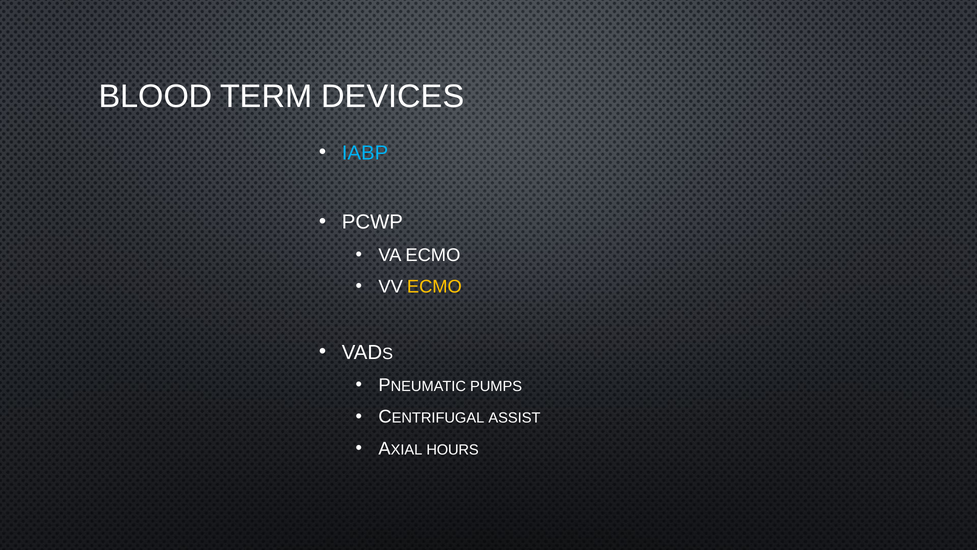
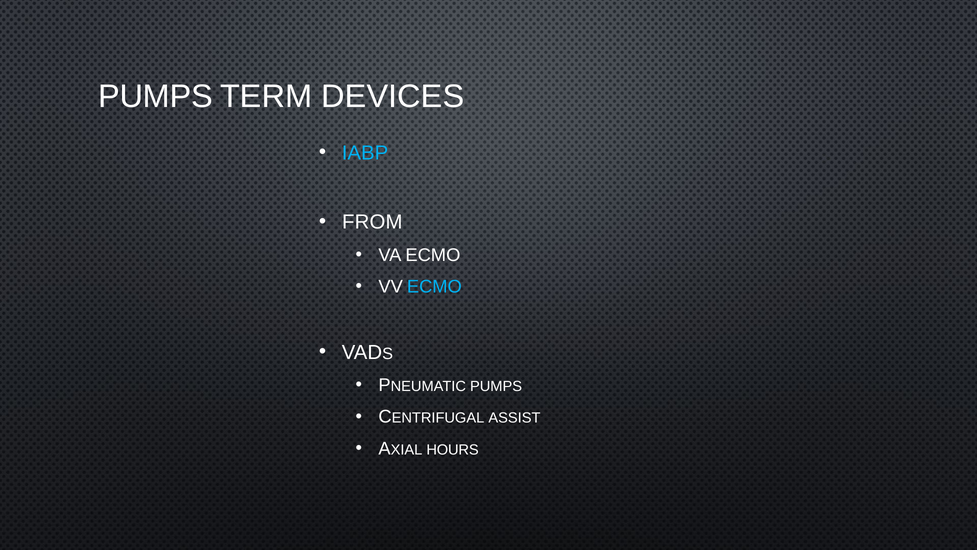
BLOOD: BLOOD -> PUMPS (156, 96)
PCWP: PCWP -> FROM (372, 222)
ECMO colour: yellow -> light blue (434, 287)
